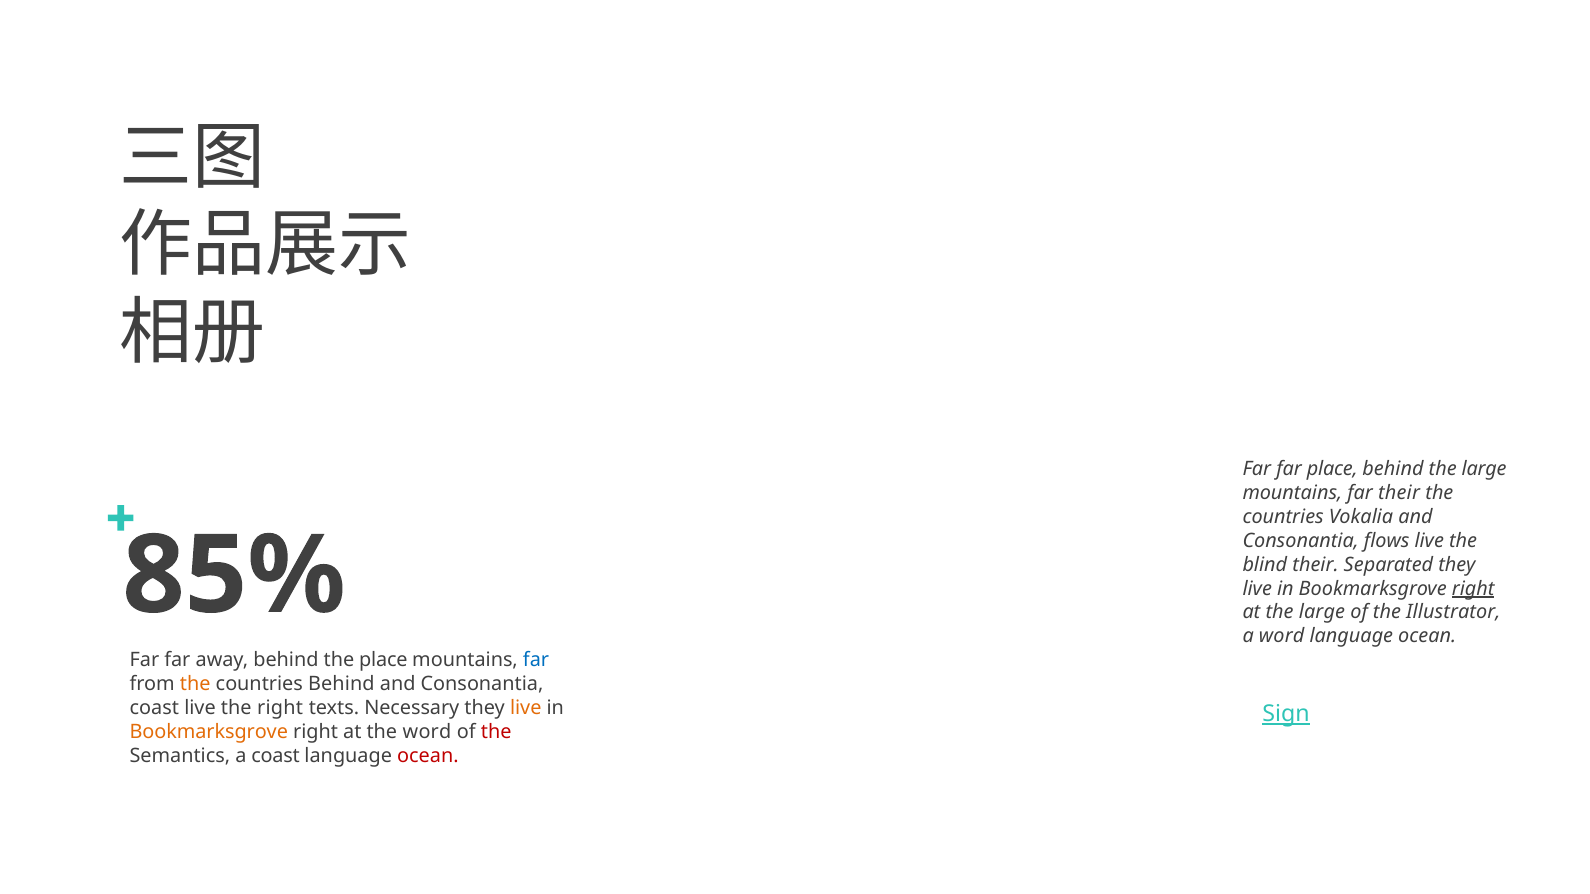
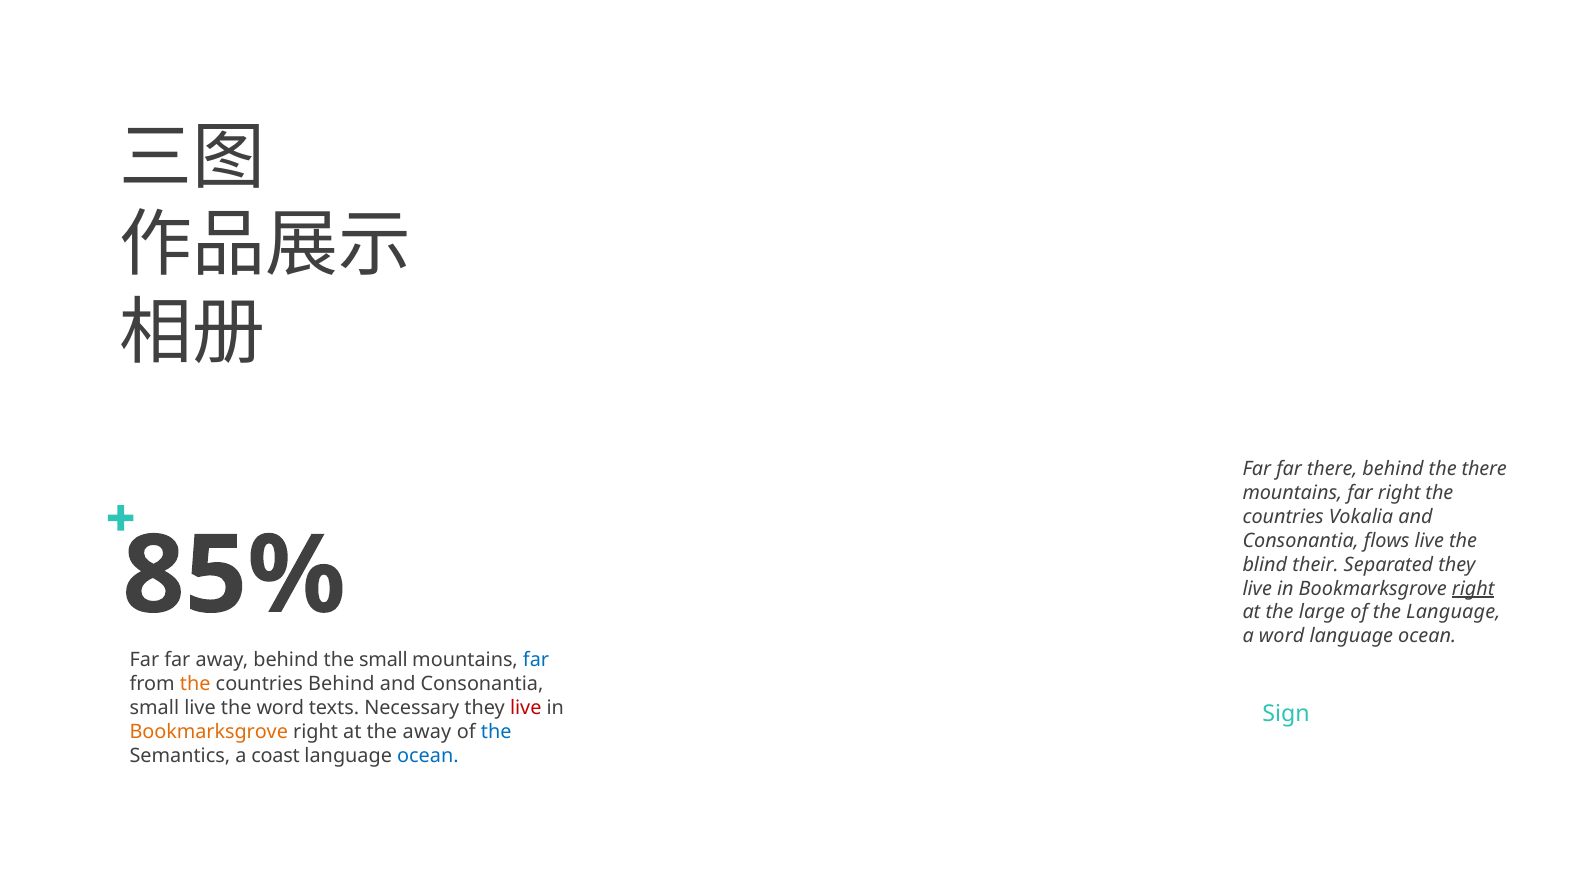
far place: place -> there (1332, 470)
behind the large: large -> there (1484, 470)
far their: their -> right (1399, 493)
the Illustrator: Illustrator -> Language (1453, 613)
place: place -> small (383, 661)
coast: coast -> small (154, 708)
the right: right -> word (280, 708)
live colour: orange -> red (526, 708)
Sign underline: present -> none (1286, 714)
the word: word -> away (427, 732)
the colour: red -> blue (496, 732)
ocean colour: red -> blue (428, 756)
